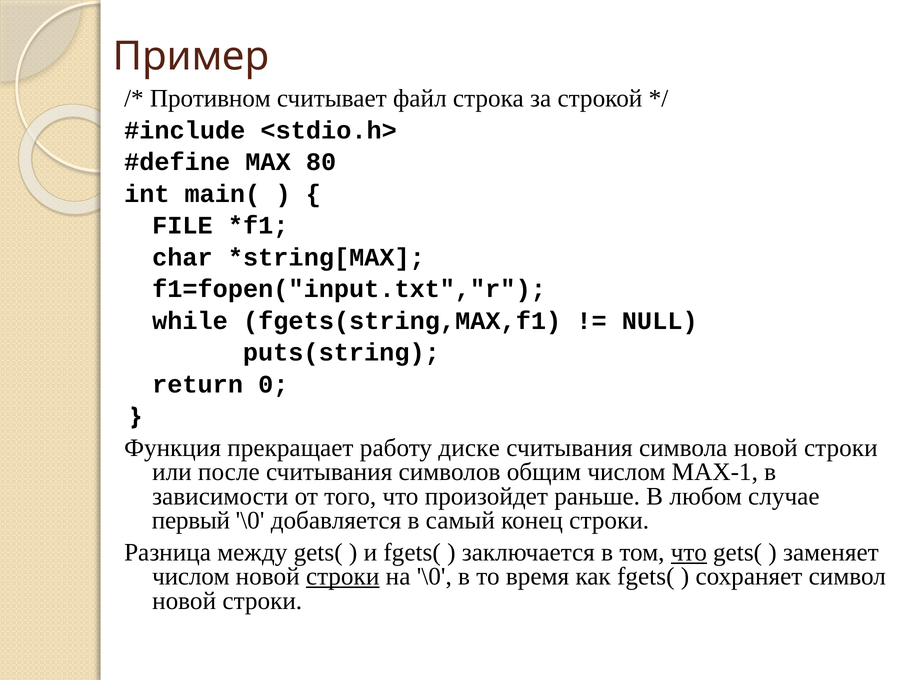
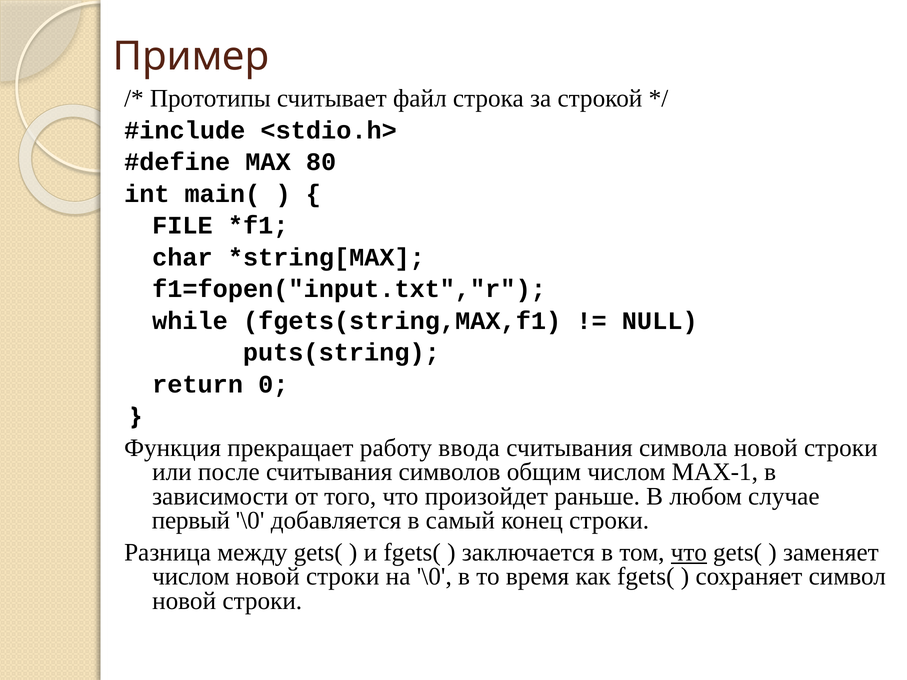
Противном: Противном -> Прототипы (210, 99)
диске: диске -> ввода (469, 448)
строки underline: present -> none (343, 577)
